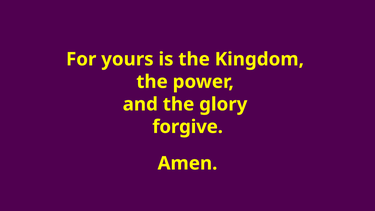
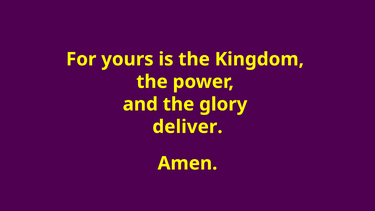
forgive: forgive -> deliver (187, 127)
